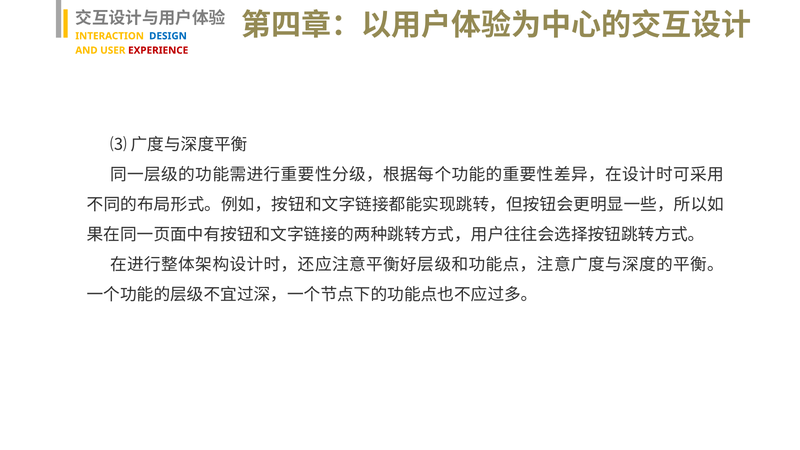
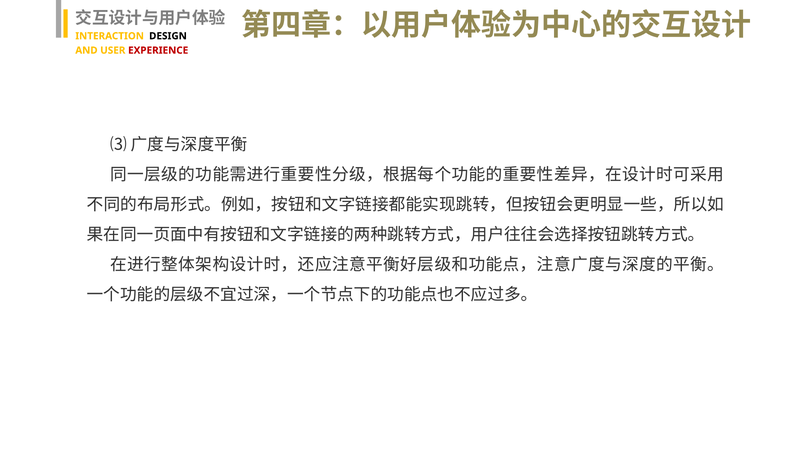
DESIGN colour: blue -> black (168, 36)
